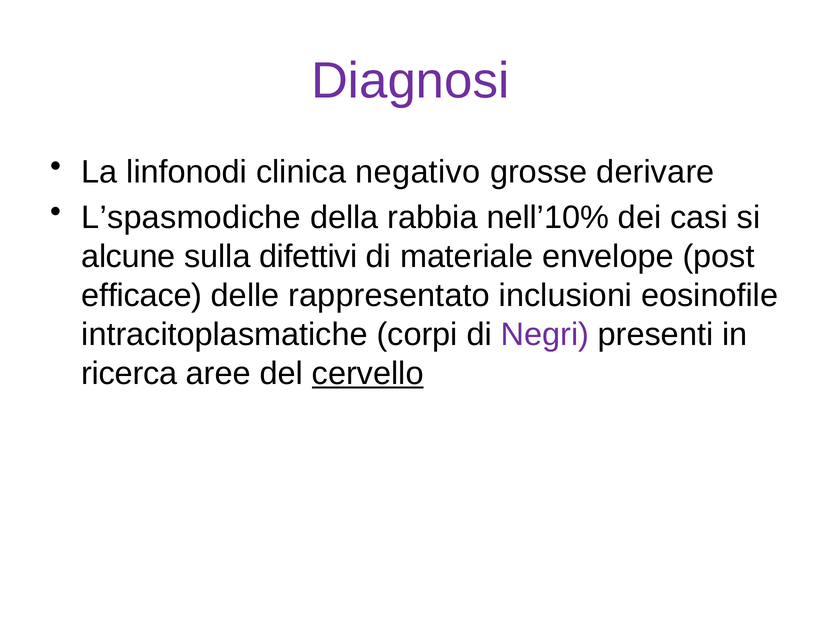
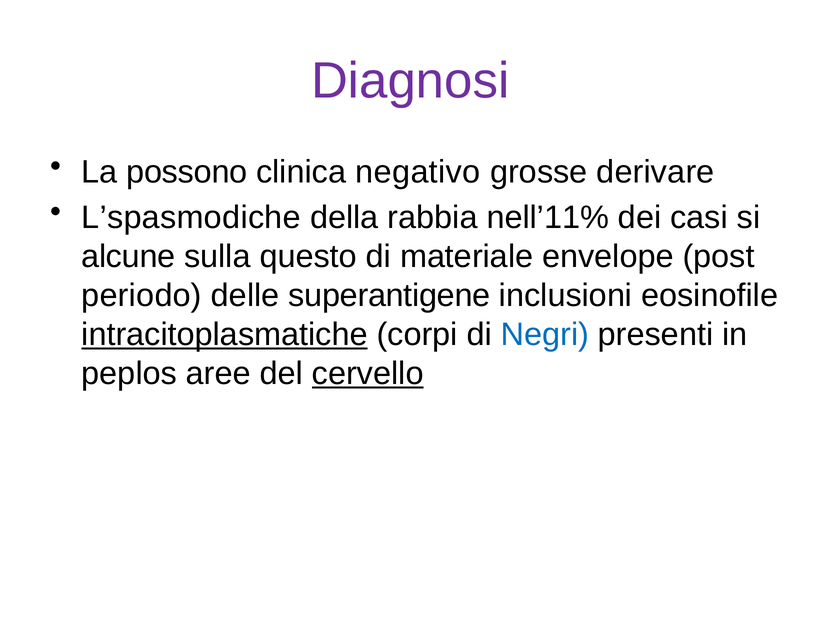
linfonodi: linfonodi -> possono (187, 172)
nell’10%: nell’10% -> nell’11% (548, 218)
difettivi: difettivi -> questo (308, 257)
efficace: efficace -> periodo (142, 296)
rappresentato: rappresentato -> superantigene (389, 296)
intracitoplasmatiche underline: none -> present (225, 335)
Negri colour: purple -> blue (545, 335)
ricerca: ricerca -> peplos (129, 374)
